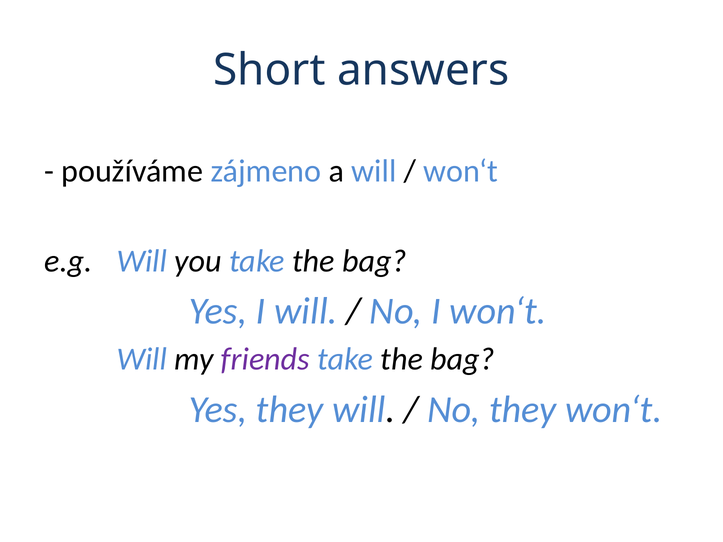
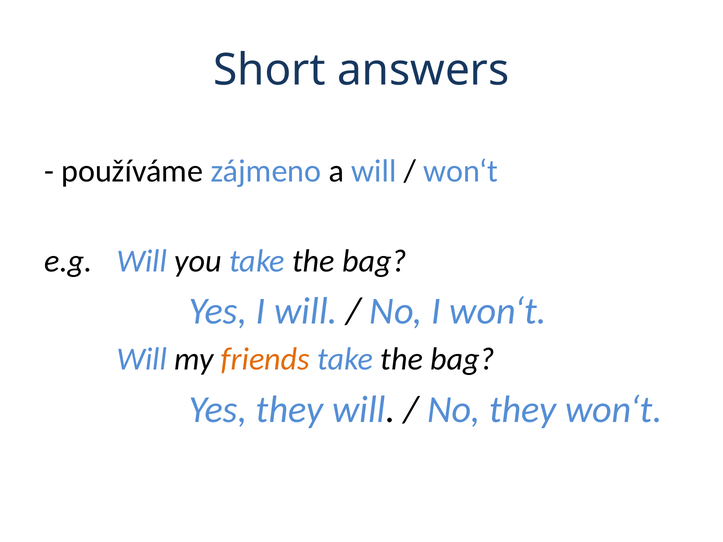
friends colour: purple -> orange (265, 359)
